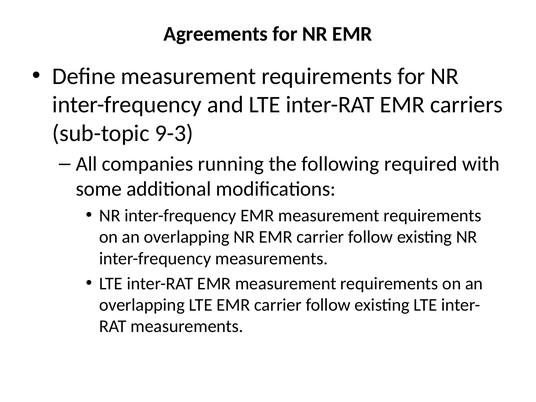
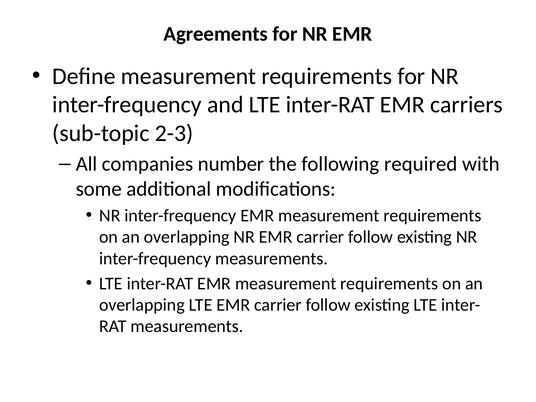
9-3: 9-3 -> 2-3 (174, 133)
running: running -> number (231, 164)
